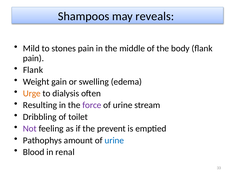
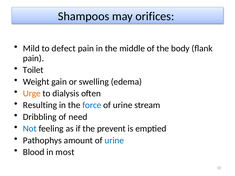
reveals: reveals -> orifices (155, 16)
stones: stones -> defect (64, 48)
Flank: Flank -> Toilet (33, 70)
force colour: purple -> blue (92, 105)
toilet: toilet -> need (78, 117)
Not colour: purple -> blue (30, 129)
renal: renal -> most (65, 152)
